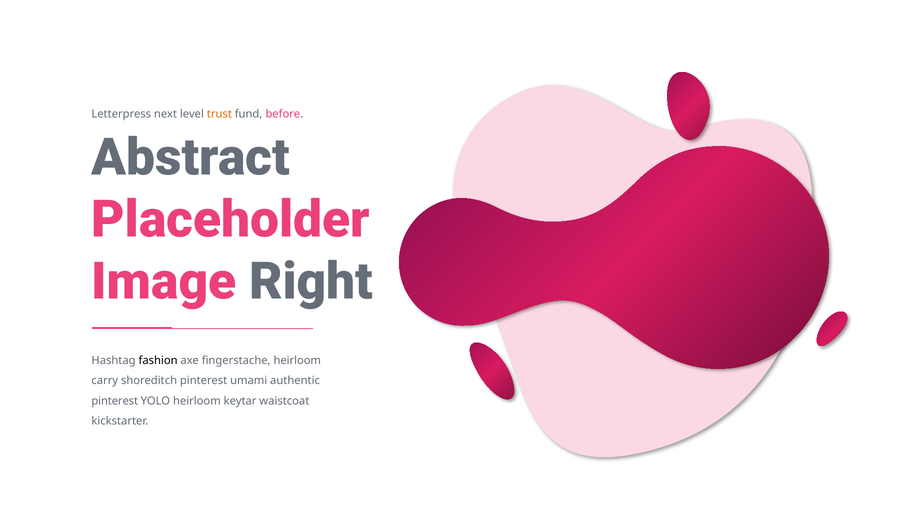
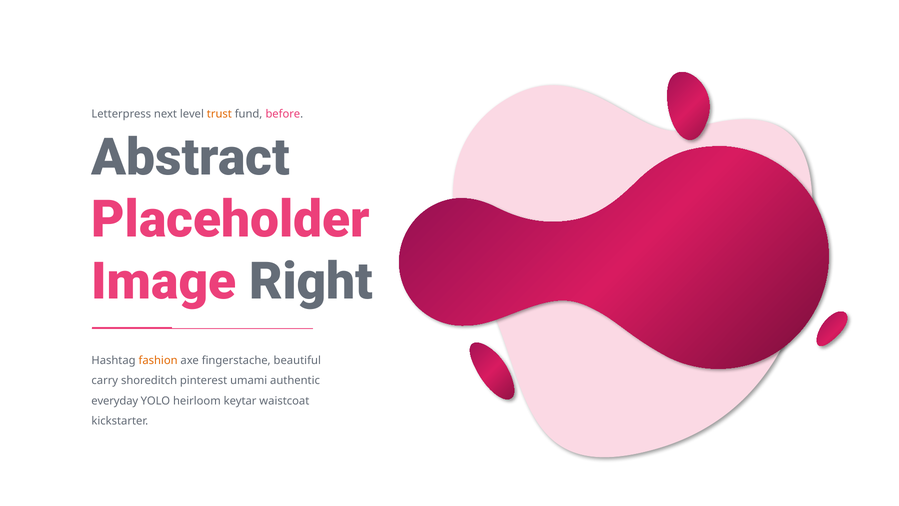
fashion colour: black -> orange (158, 360)
fingerstache heirloom: heirloom -> beautiful (297, 360)
pinterest: pinterest -> everyday (115, 401)
